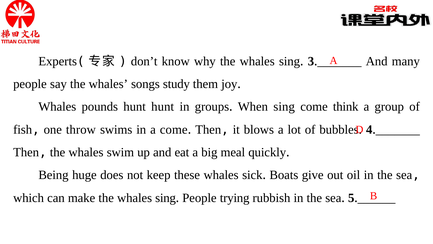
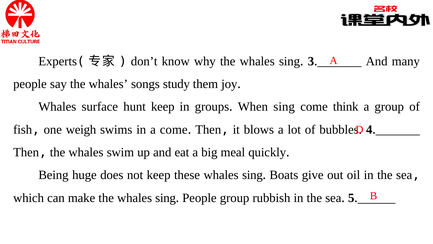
pounds: pounds -> surface (100, 107)
hunt hunt: hunt -> keep (163, 107)
throw: throw -> weigh (81, 129)
these whales sick: sick -> sing (252, 175)
People trying: trying -> group (235, 198)
